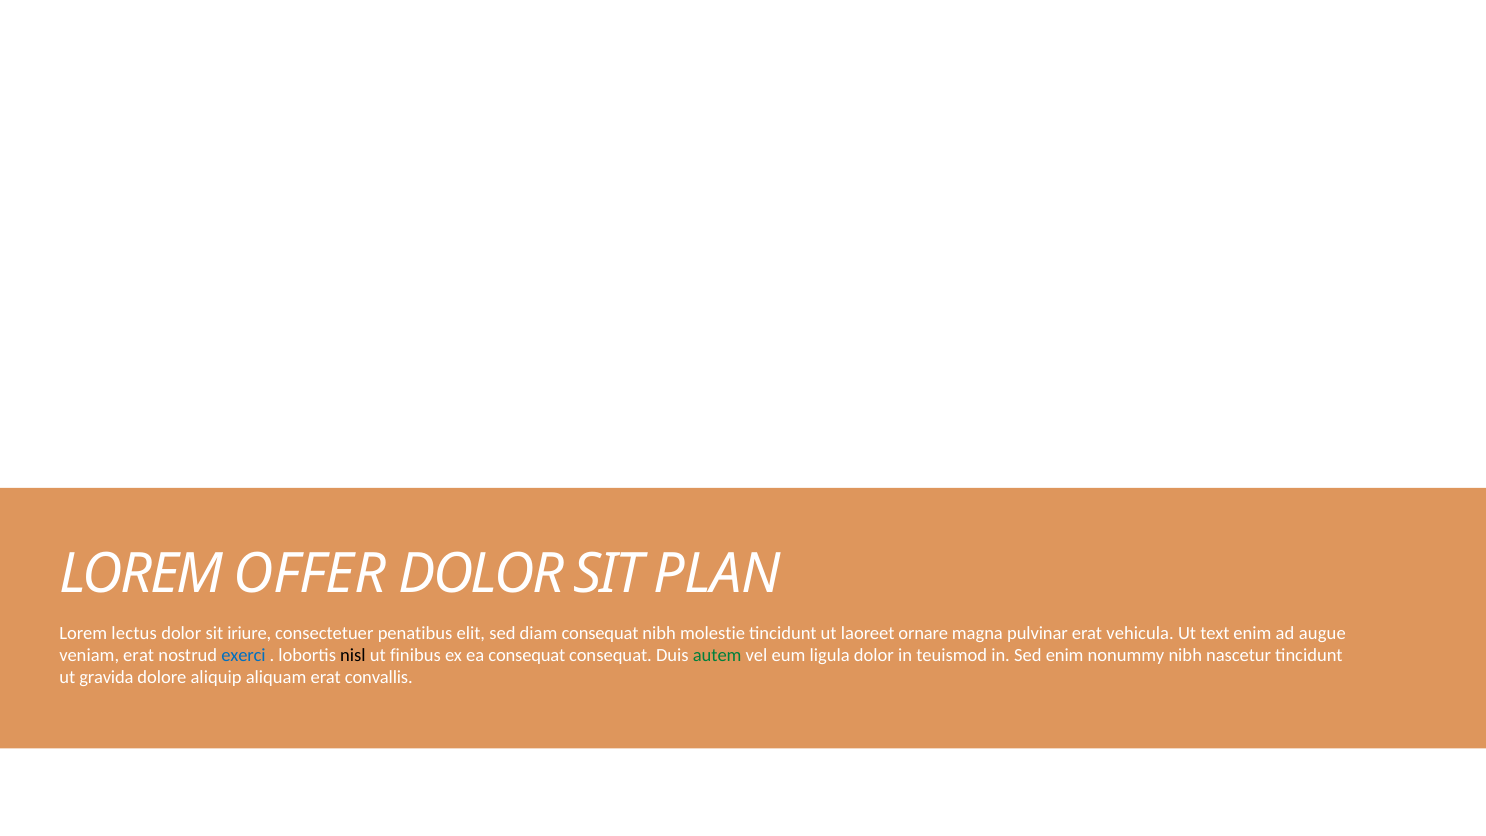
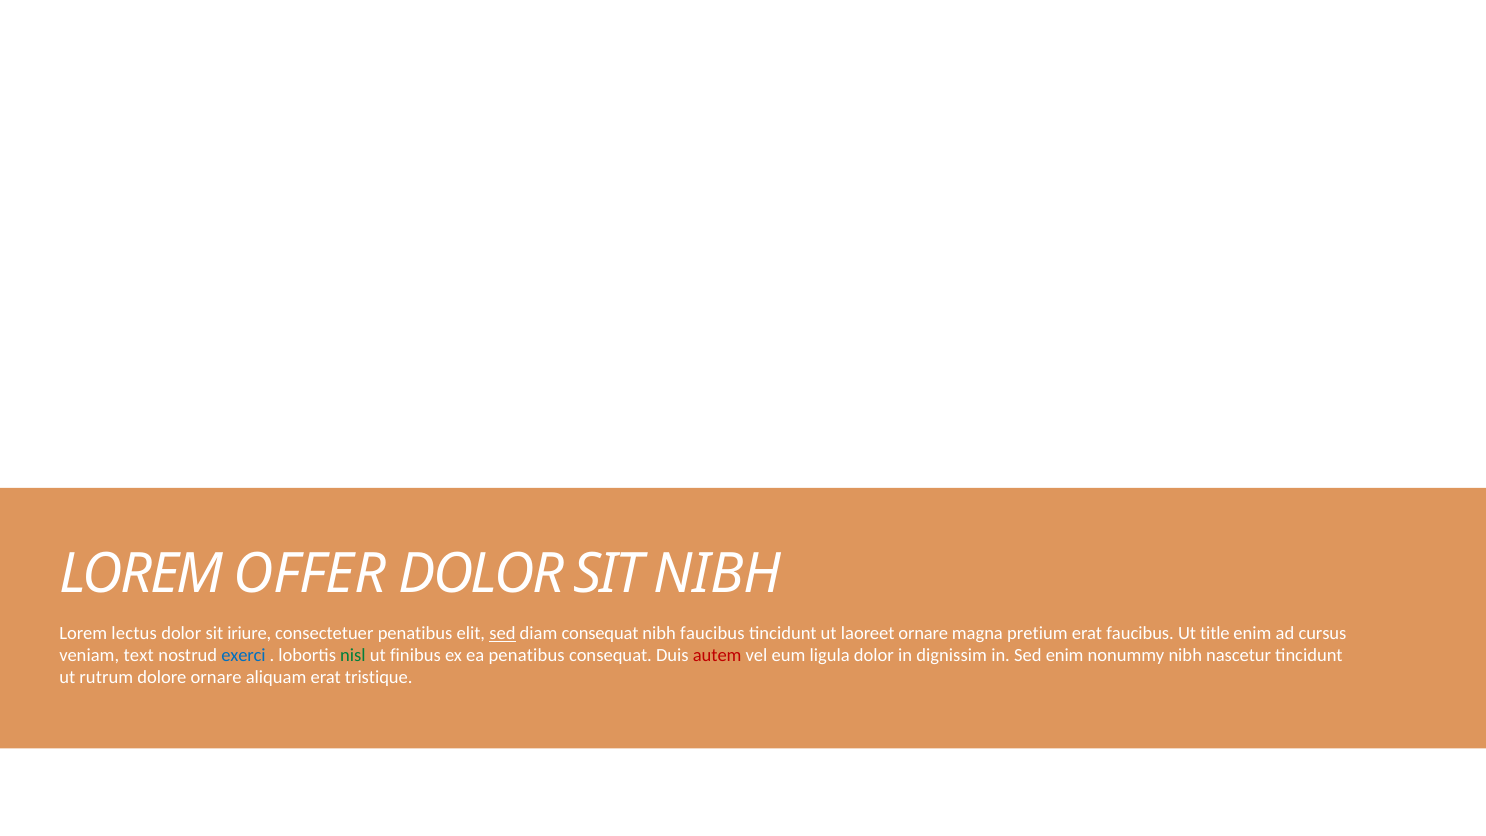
SIT PLAN: PLAN -> NIBH (717, 574)
sed underline: none -> present (502, 633)
nibh molestie: molestie -> faucibus (712, 633)
pulvinar: pulvinar -> pretium (1037, 633)
erat vehicula: vehicula -> faucibus (1140, 633)
text: text -> title (1215, 633)
augue: augue -> cursus (1322, 633)
veniam erat: erat -> text (139, 655)
nisl colour: black -> green (353, 655)
ea consequat: consequat -> penatibus (527, 655)
autem colour: green -> red (717, 655)
teuismod: teuismod -> dignissim (952, 655)
gravida: gravida -> rutrum (106, 678)
dolore aliquip: aliquip -> ornare (216, 678)
convallis: convallis -> tristique (379, 678)
